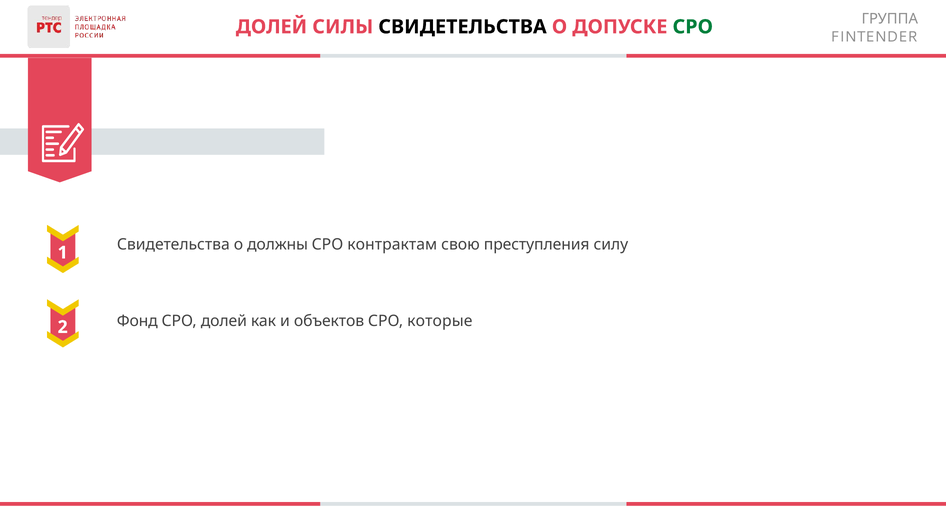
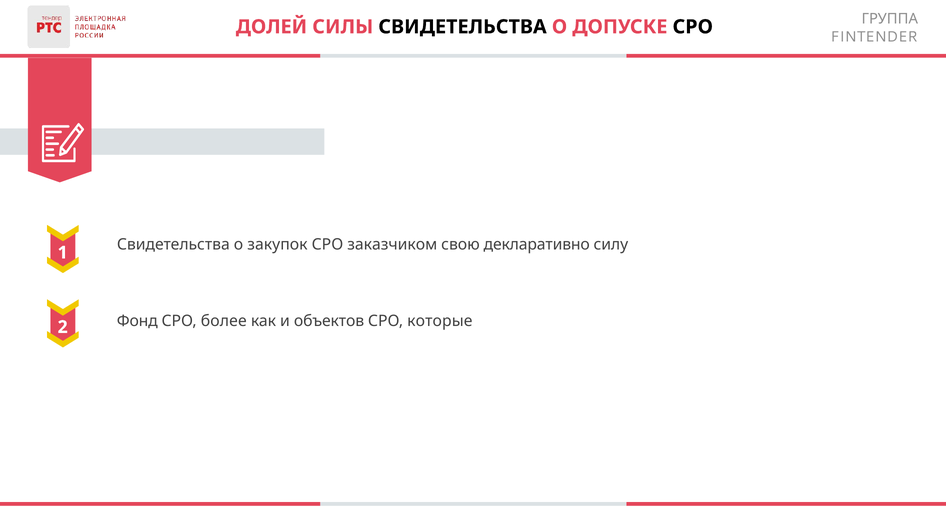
СРО colour: green -> black (693, 27)
должны: должны -> закупок (277, 245)
контрактам: контрактам -> заказчиком (392, 245)
преступления: преступления -> декларативно (537, 245)
СРО долей: долей -> более (224, 321)
